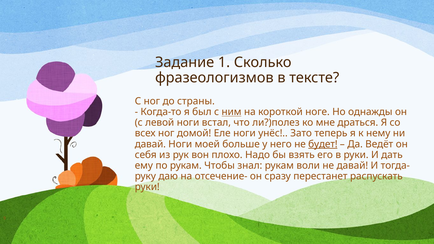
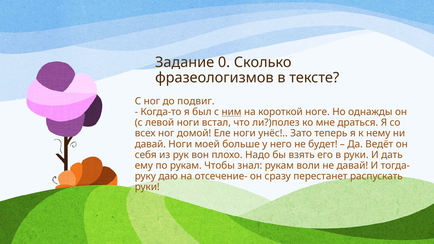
1: 1 -> 0 (224, 62)
страны: страны -> подвиг (196, 101)
будет underline: present -> none (323, 144)
